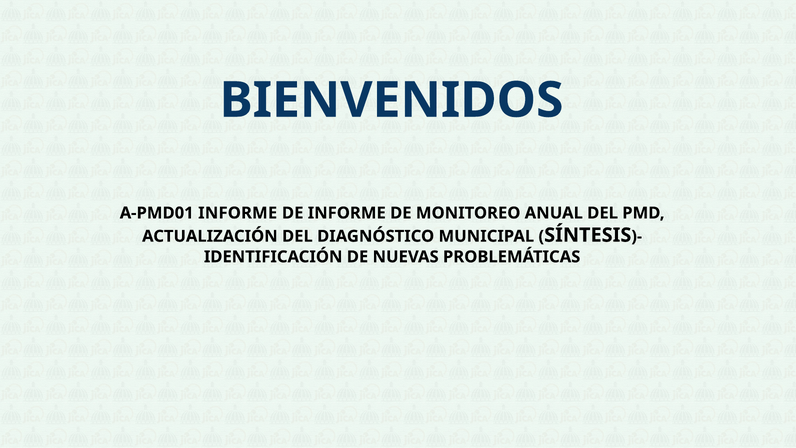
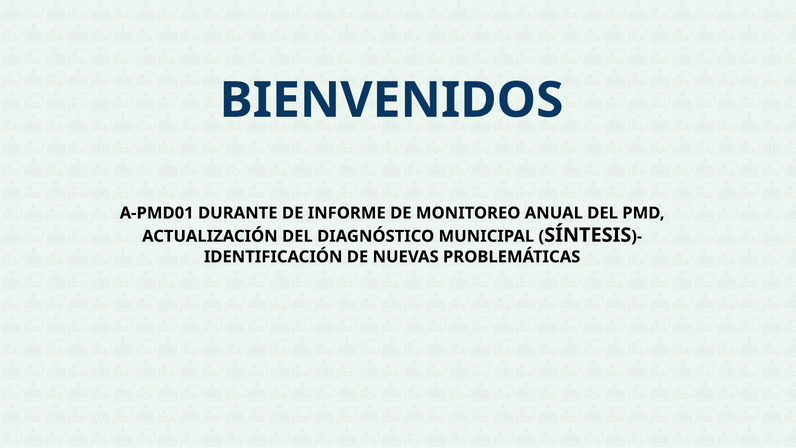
A-PMD01 INFORME: INFORME -> DURANTE (238, 213)
